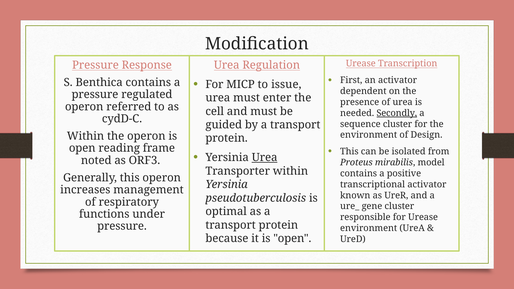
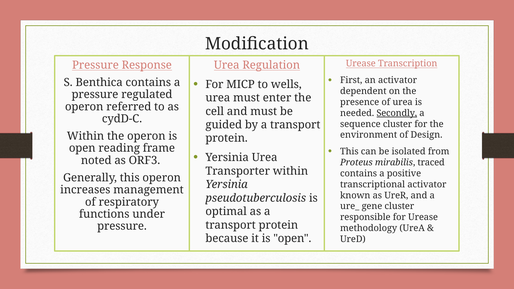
issue: issue -> wells (286, 84)
Urea underline: present -> none (265, 158)
model: model -> traced (431, 163)
environment: environment -> methodology (369, 228)
